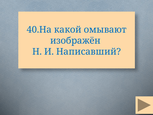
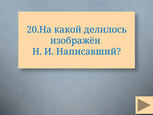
40.На: 40.На -> 20.На (39, 30)
омывают: омывают -> делилось (105, 30)
